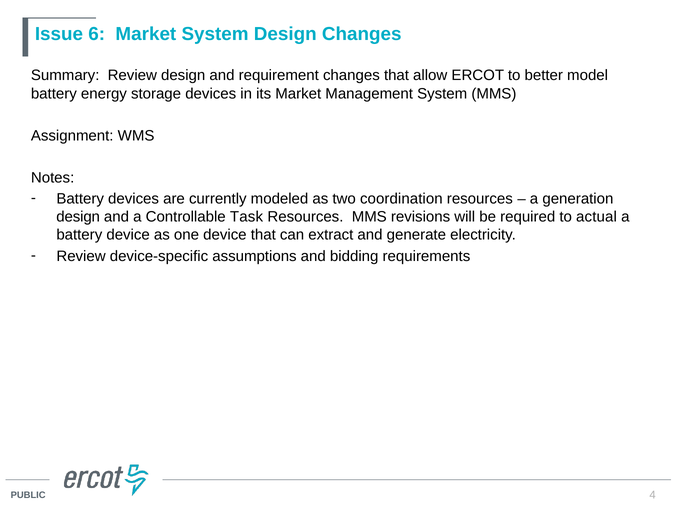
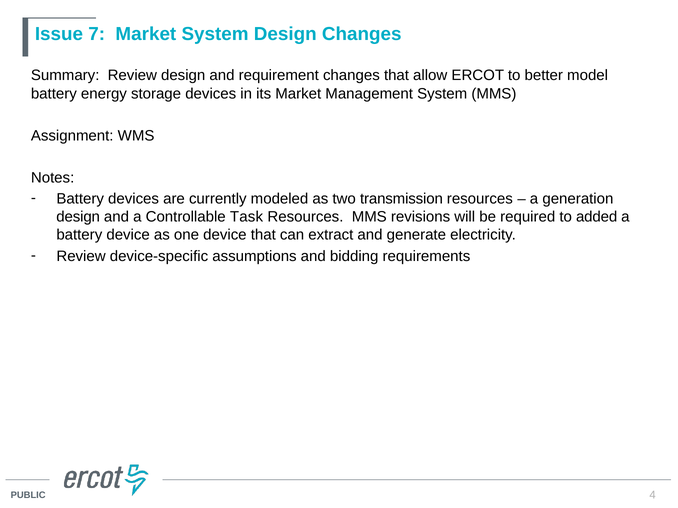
6: 6 -> 7 (97, 34)
coordination: coordination -> transmission (401, 199)
actual: actual -> added (597, 217)
